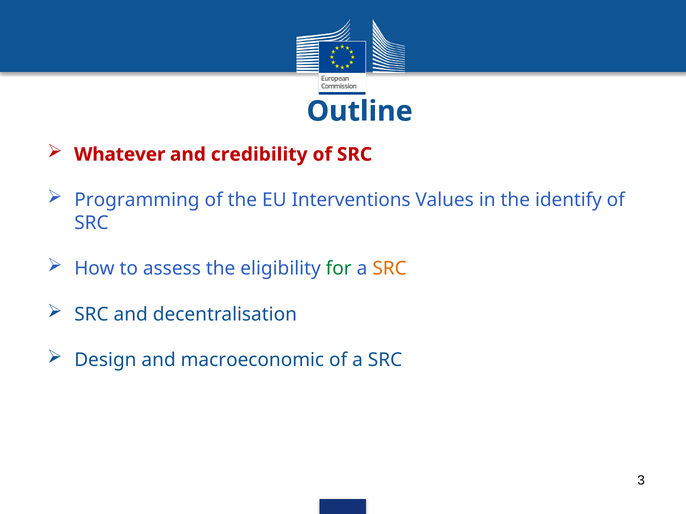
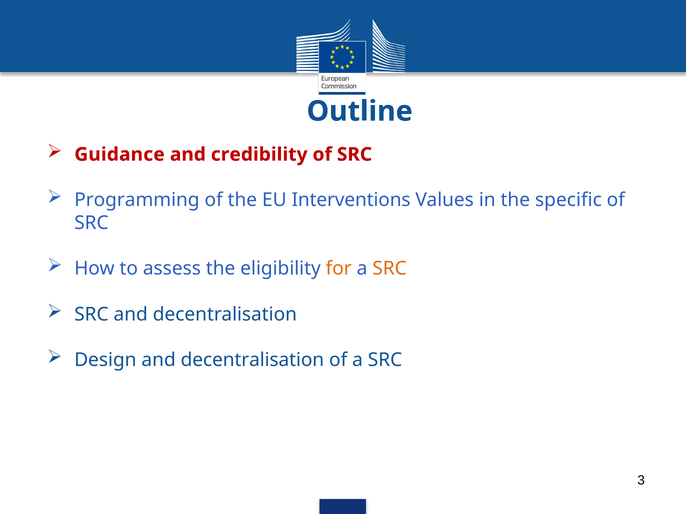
Whatever: Whatever -> Guidance (120, 155)
identify: identify -> specific (568, 200)
for colour: green -> orange (339, 269)
Design and macroeconomic: macroeconomic -> decentralisation (252, 360)
